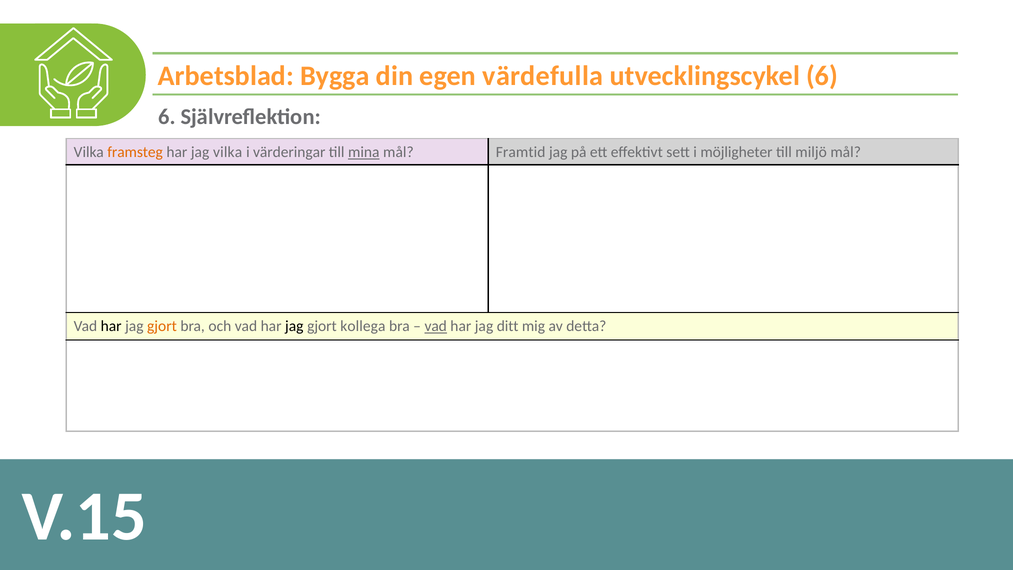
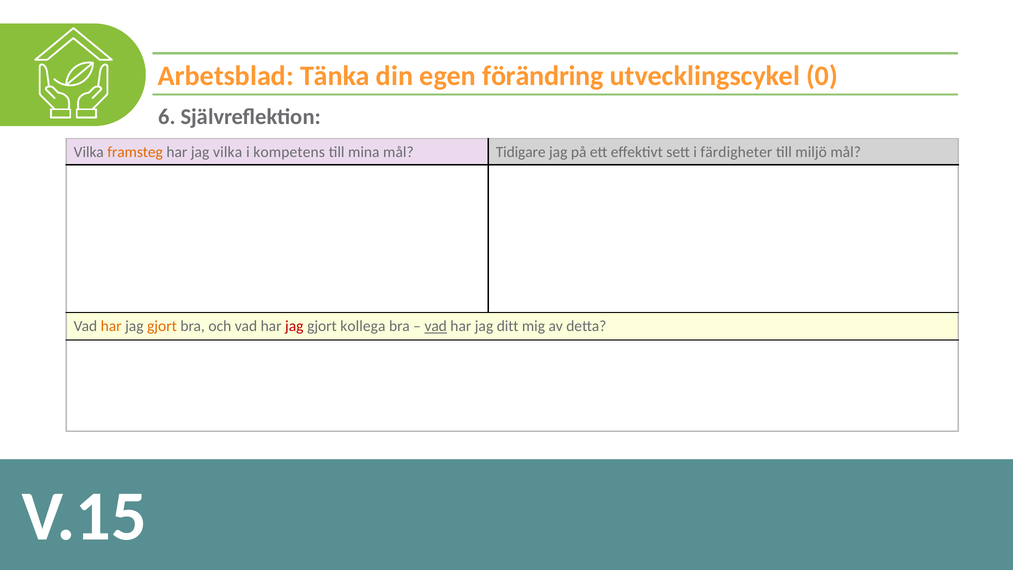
Bygga: Bygga -> Tänka (335, 76)
värdefulla: värdefulla -> förändring (543, 76)
utvecklingscykel 6: 6 -> 0 (822, 76)
värderingar: värderingar -> kompetens (289, 152)
mina underline: present -> none (364, 152)
Framtid: Framtid -> Tidigare (521, 152)
möjligheter: möjligheter -> färdigheter (736, 152)
har colour: black -> orange (111, 326)
jag colour: black -> red (294, 326)
